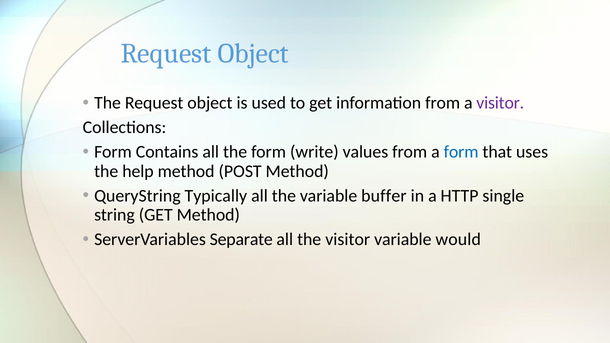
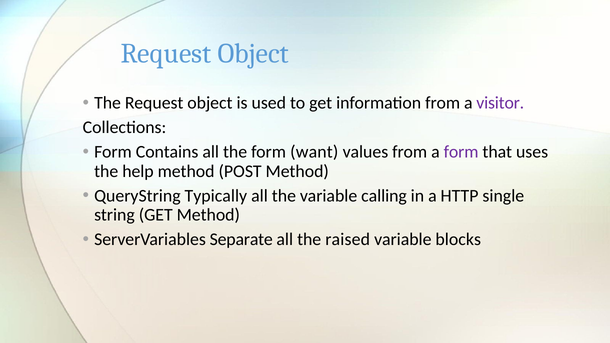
write: write -> want (314, 152)
form colour: blue -> purple (461, 152)
buffer: buffer -> calling (384, 196)
the visitor: visitor -> raised (348, 240)
would: would -> blocks (458, 240)
